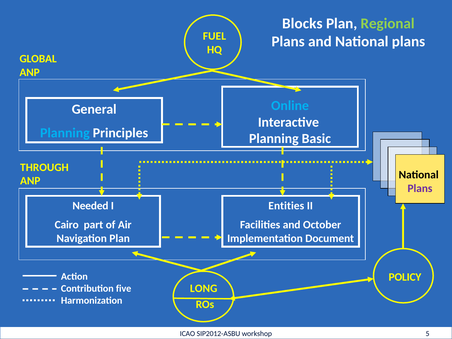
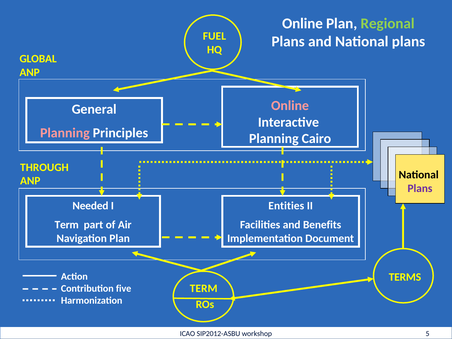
Blocks: Blocks -> Online (302, 24)
Online colour: light blue -> pink (290, 106)
Planning colour: light blue -> pink (65, 133)
Basic: Basic -> Cairo (316, 139)
Cairo: Cairo -> Term (67, 225)
October: October -> Benefits (322, 225)
POLICY: POLICY -> TERMS (405, 277)
LONG: LONG -> TERM (204, 289)
